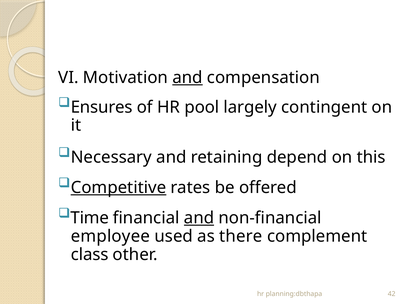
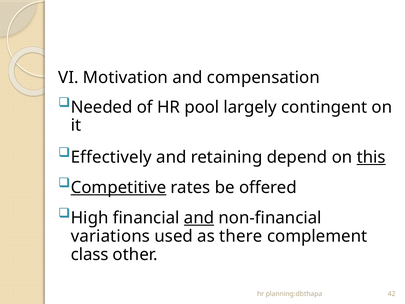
and underline: present -> none (188, 77)
Ensures: Ensures -> Needed (102, 107)
Necessary: Necessary -> Effectively (111, 157)
this underline: none -> present (371, 157)
Time: Time -> High (90, 218)
employee: employee -> variations (110, 236)
